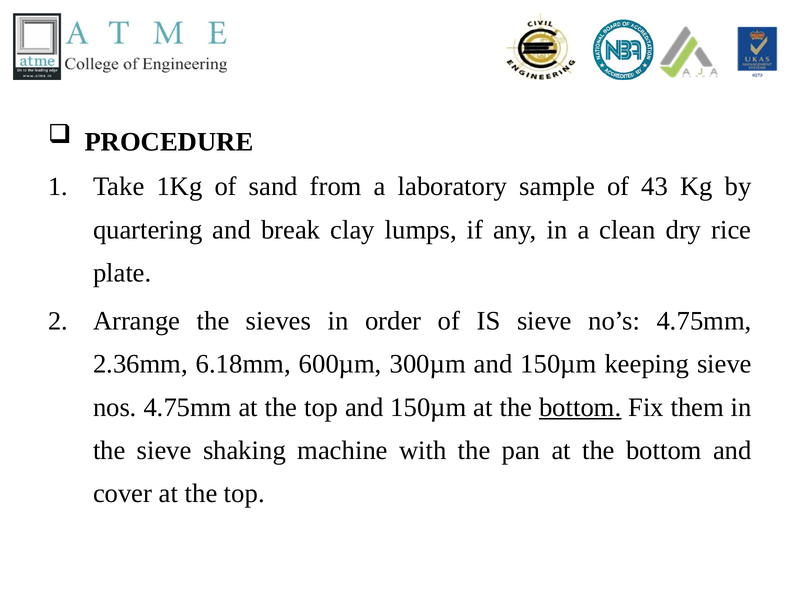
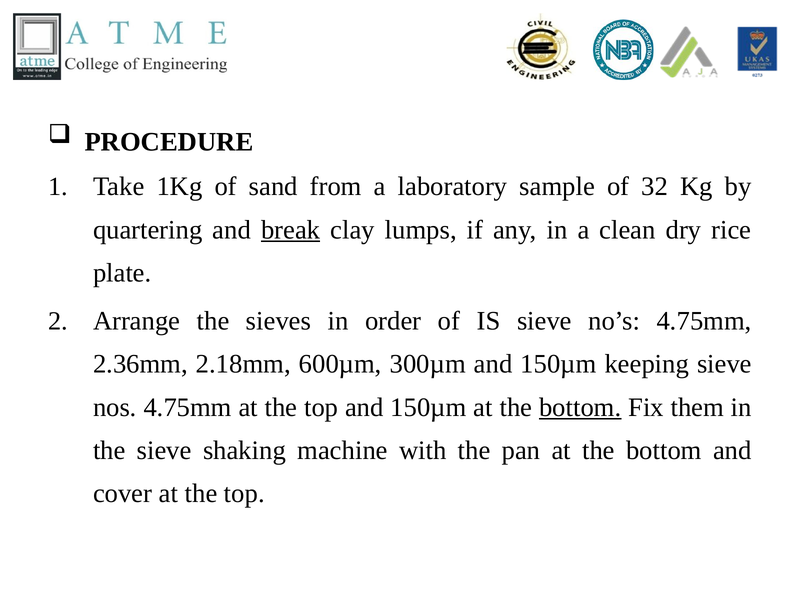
43: 43 -> 32 (655, 187)
break underline: none -> present (291, 230)
6.18mm: 6.18mm -> 2.18mm (243, 364)
